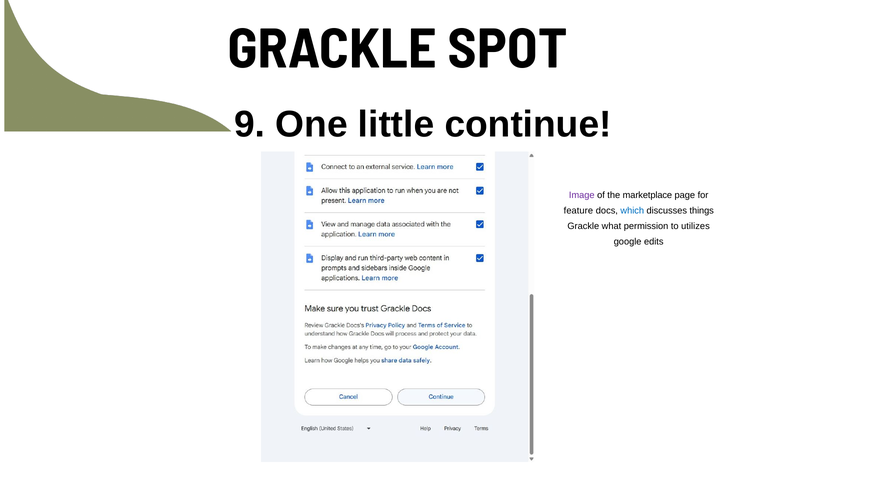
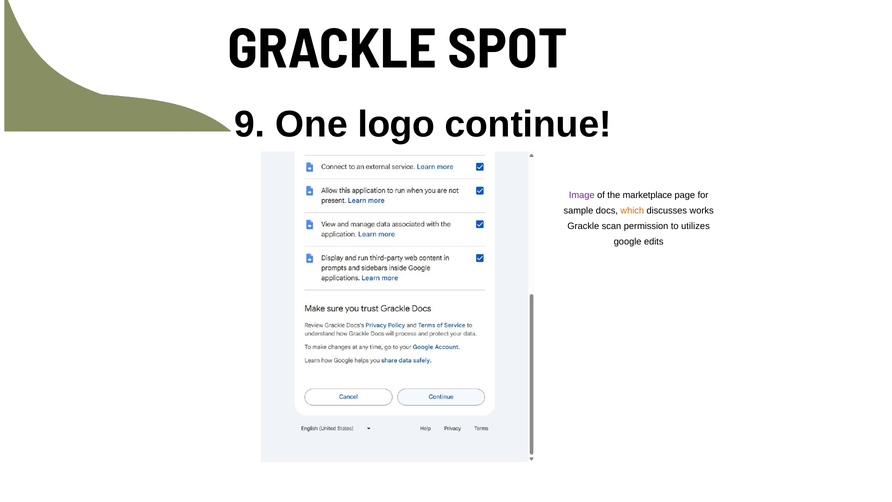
little: little -> logo (396, 124)
feature: feature -> sample (578, 211)
which colour: blue -> orange (632, 211)
things: things -> works (702, 211)
what: what -> scan (611, 226)
